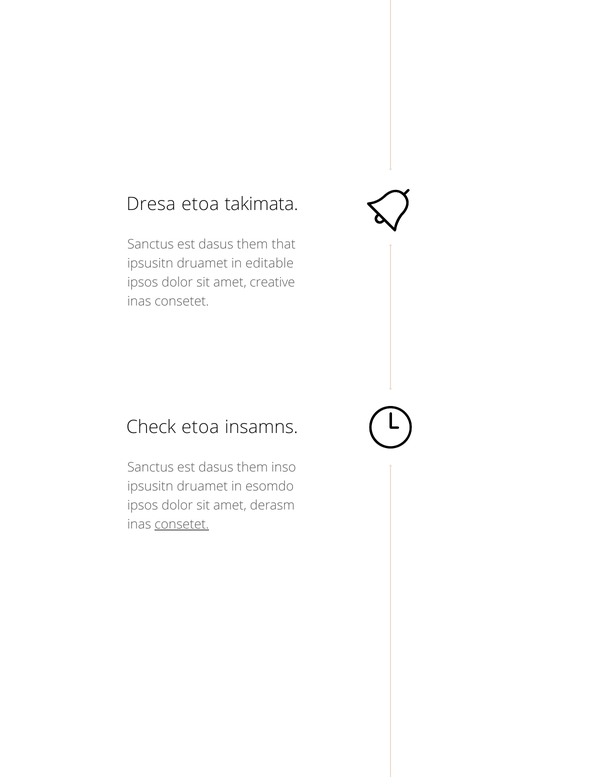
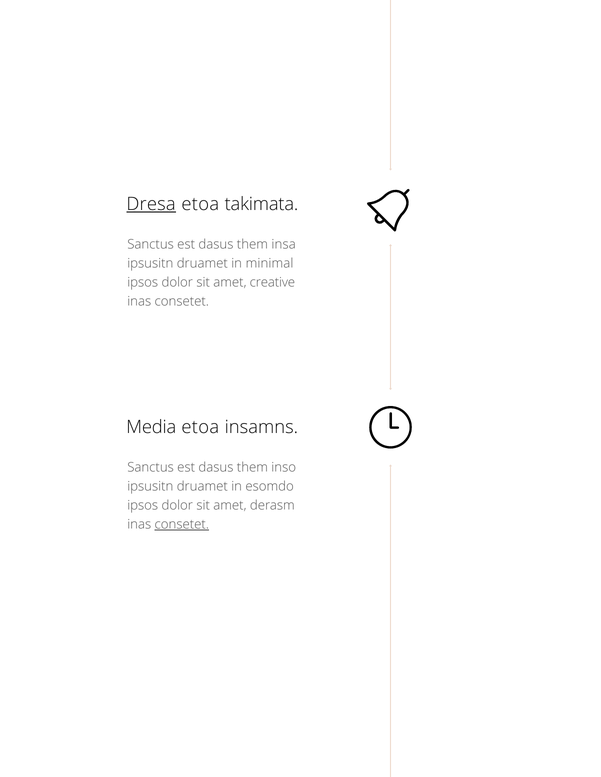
Dresa underline: none -> present (151, 204)
that: that -> insa (284, 245)
editable: editable -> minimal (270, 264)
Check: Check -> Media (151, 427)
